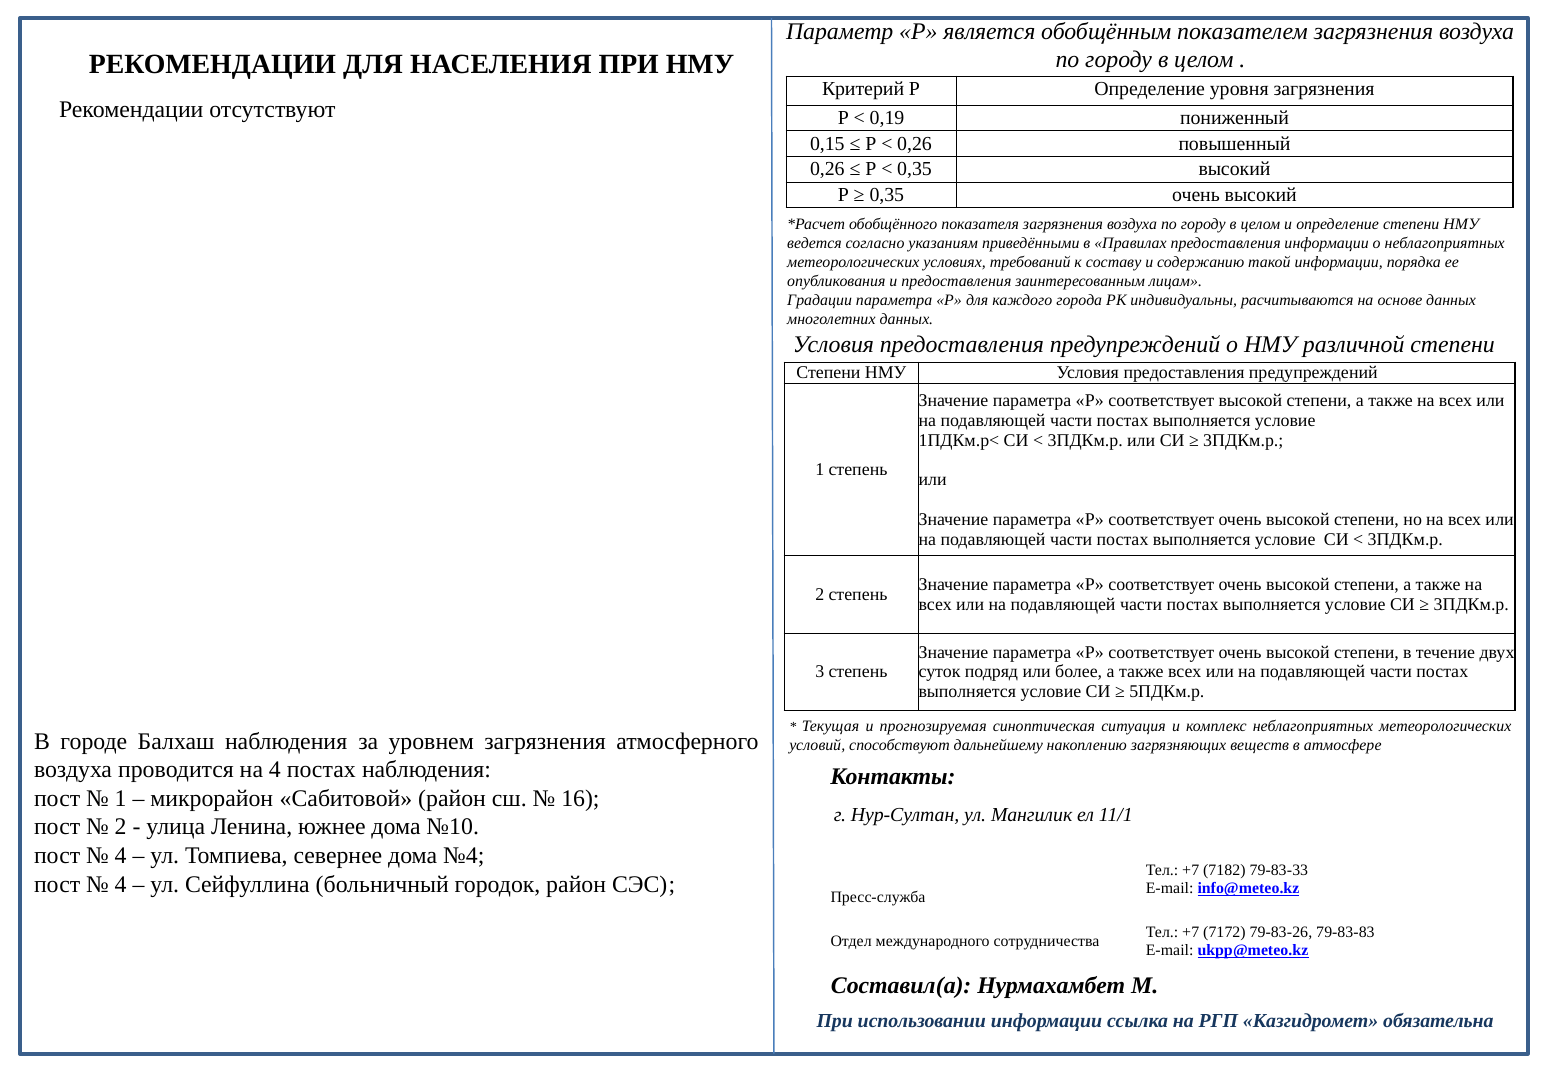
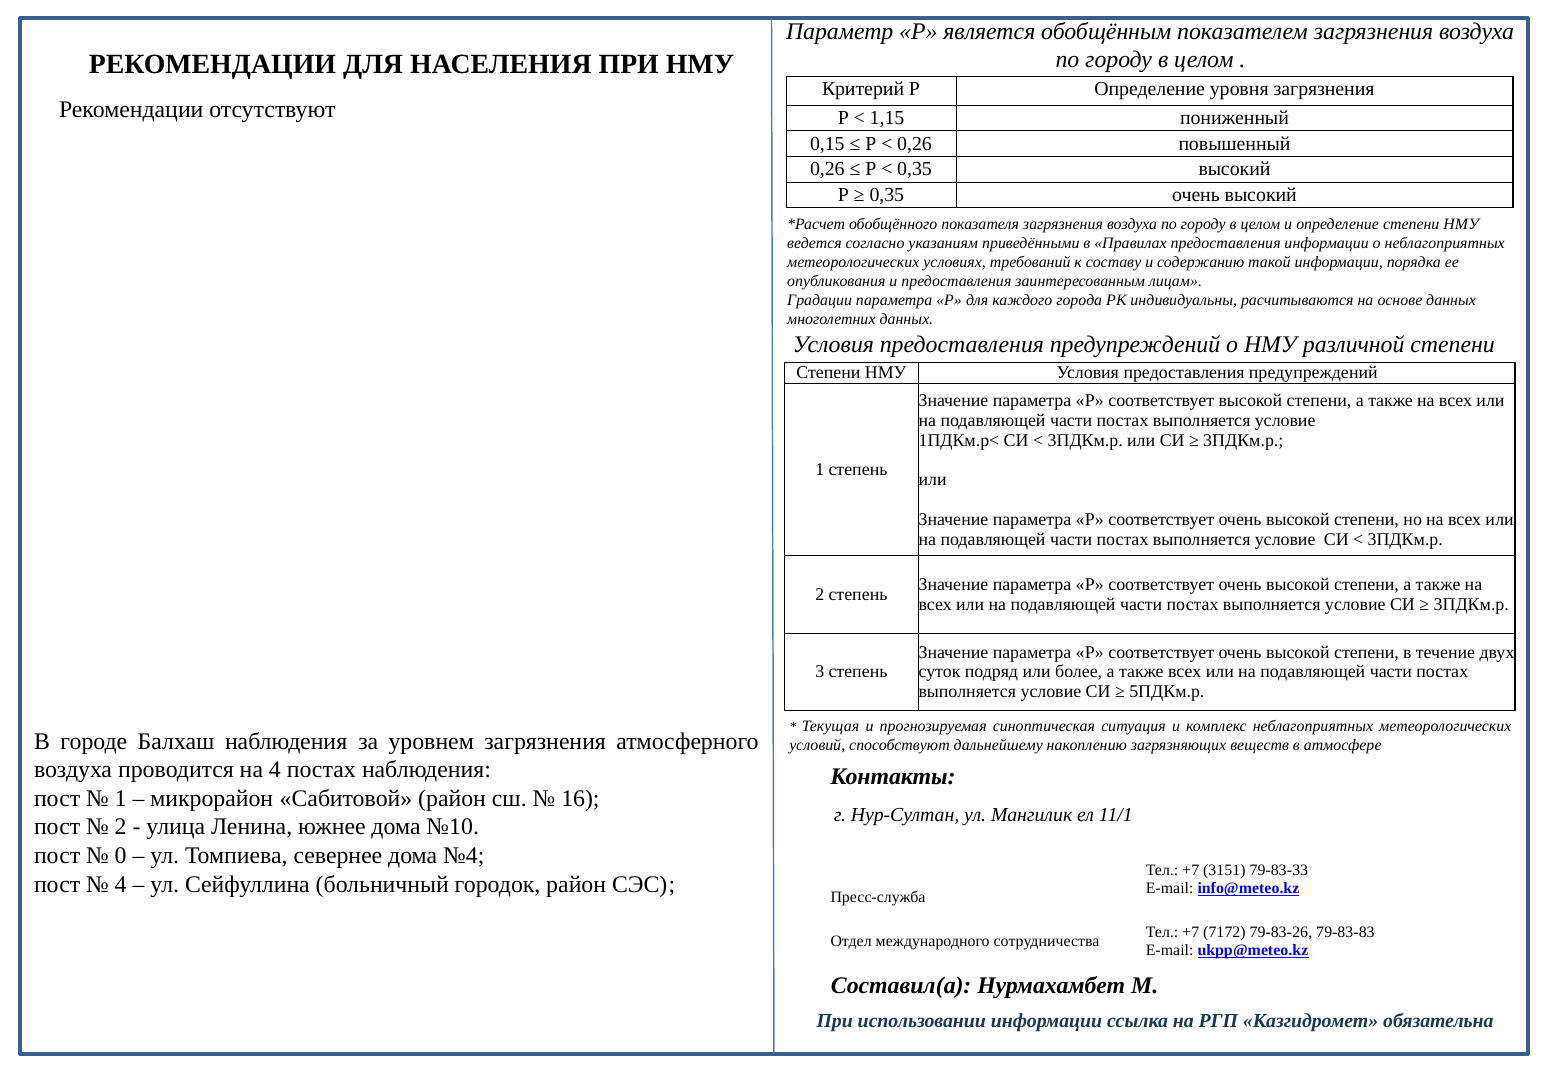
0,19: 0,19 -> 1,15 (887, 118)
4: 4 -> 0 (121, 855)
7182: 7182 -> 3151 (1224, 870)
